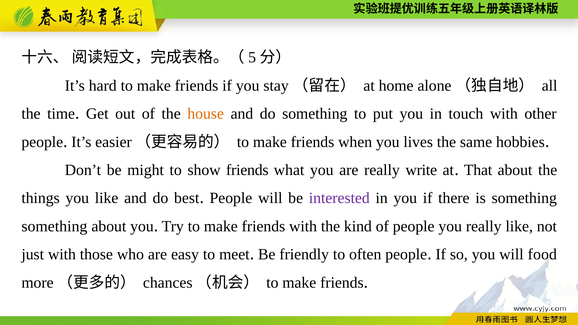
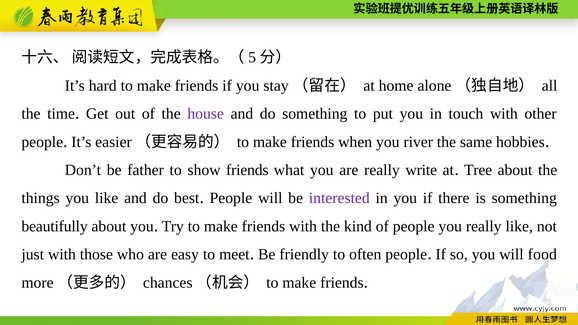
house colour: orange -> purple (206, 114)
lives: lives -> river (418, 142)
might: might -> father (146, 170)
That: That -> Tree (478, 170)
something: something -> beautifully (55, 226)
